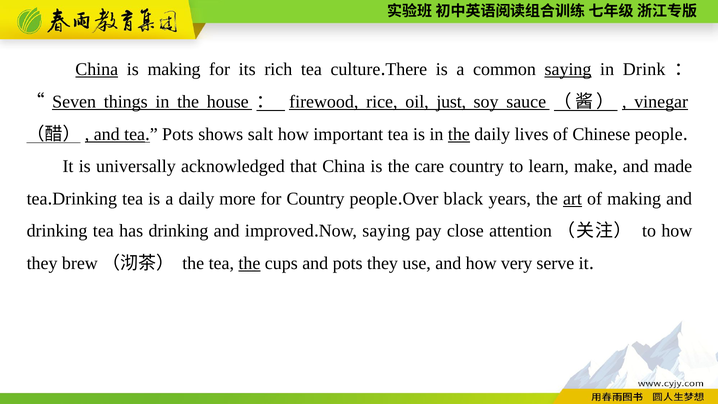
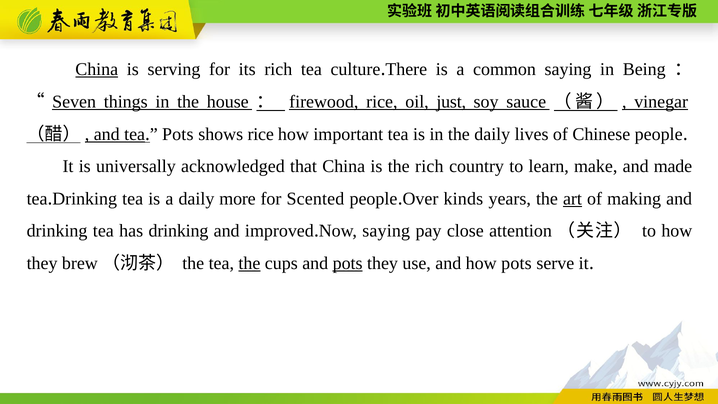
is making: making -> serving (174, 69)
saying underline: present -> none (568, 69)
Drink: Drink -> Being (644, 69)
shows salt: salt -> rice (261, 134)
the underline: present -> none (459, 134)
the care: care -> rich (429, 166)
for Country: Country -> Scented (315, 199)
black: black -> kinds (463, 199)
pots underline: none -> present (348, 263)
how very: very -> pots (516, 263)
